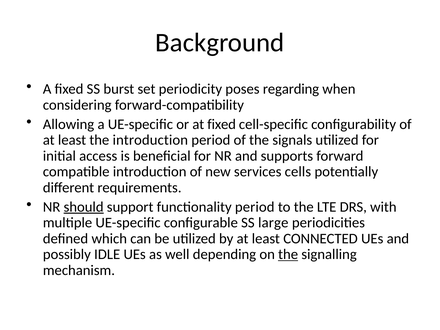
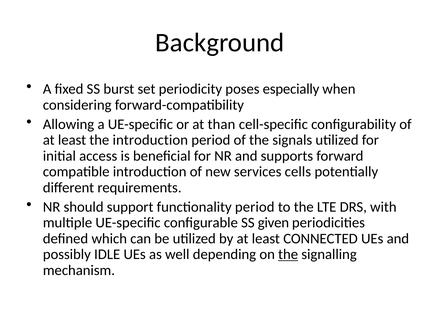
regarding: regarding -> especially (291, 89)
at fixed: fixed -> than (221, 124)
should underline: present -> none (84, 207)
large: large -> given (273, 223)
